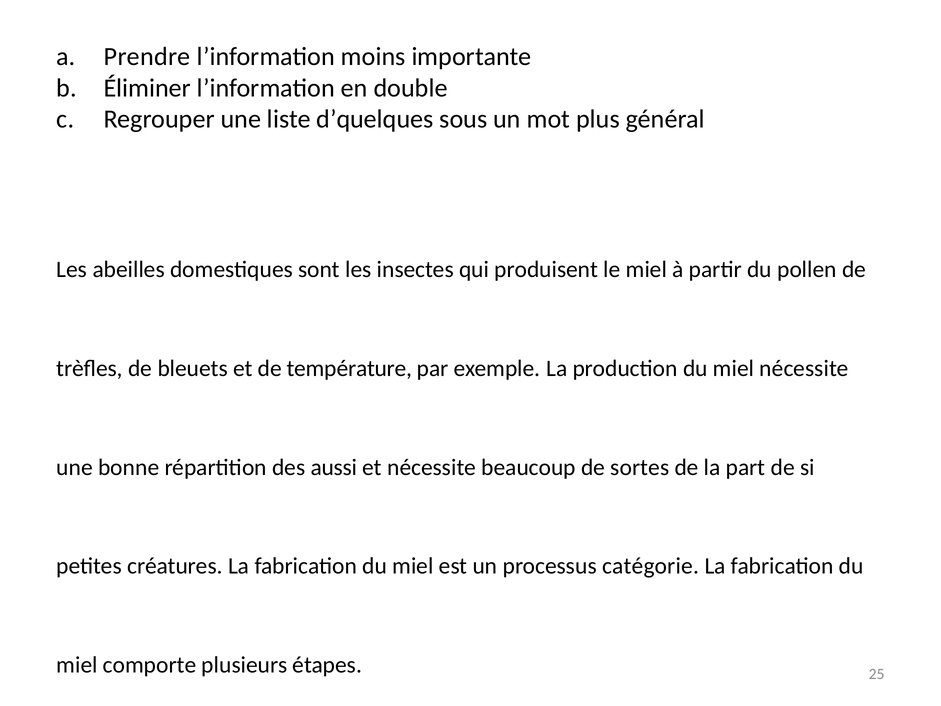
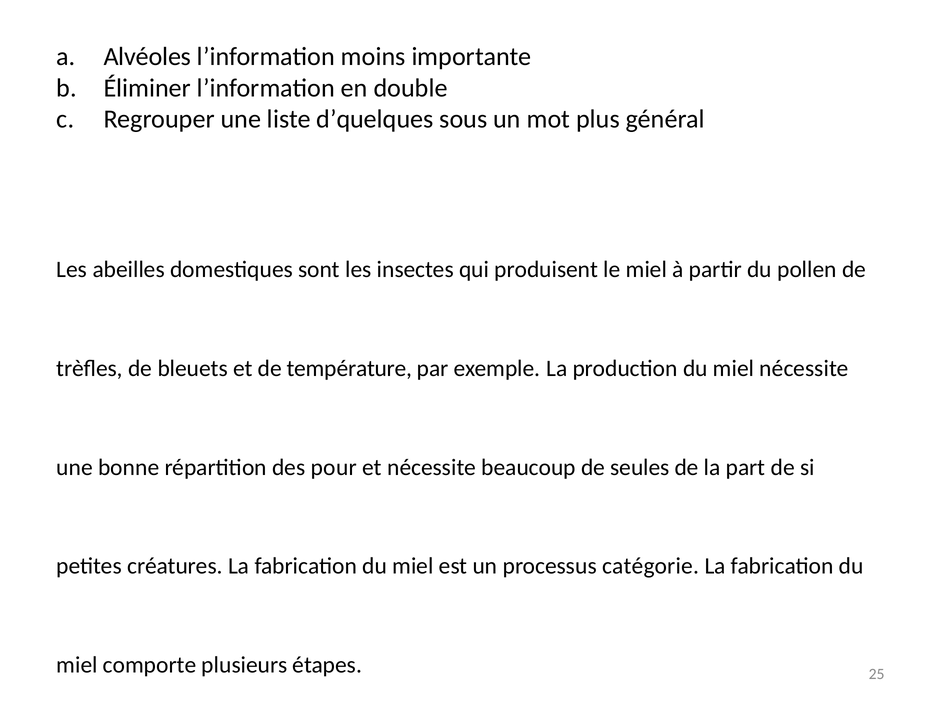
Prendre: Prendre -> Alvéoles (147, 56)
aussi: aussi -> pour (334, 467)
sortes: sortes -> seules (640, 467)
